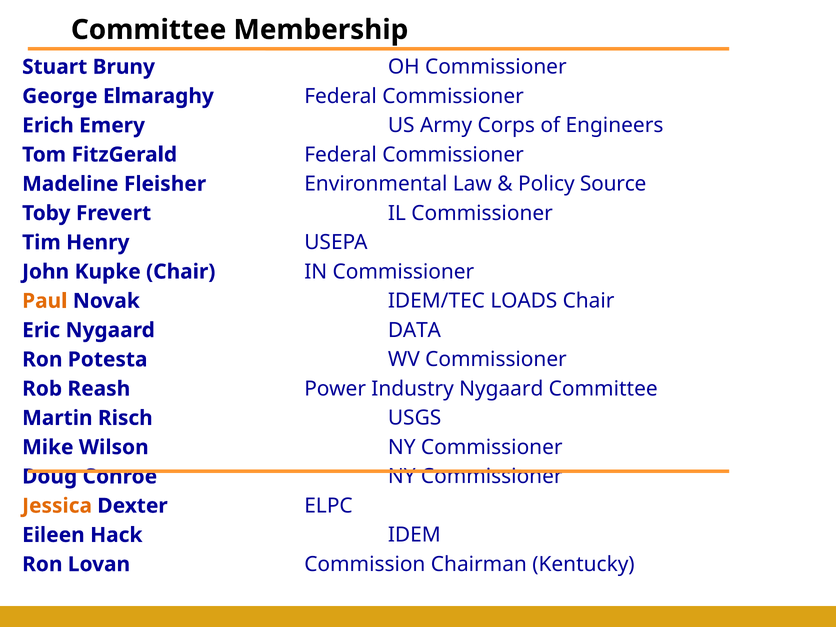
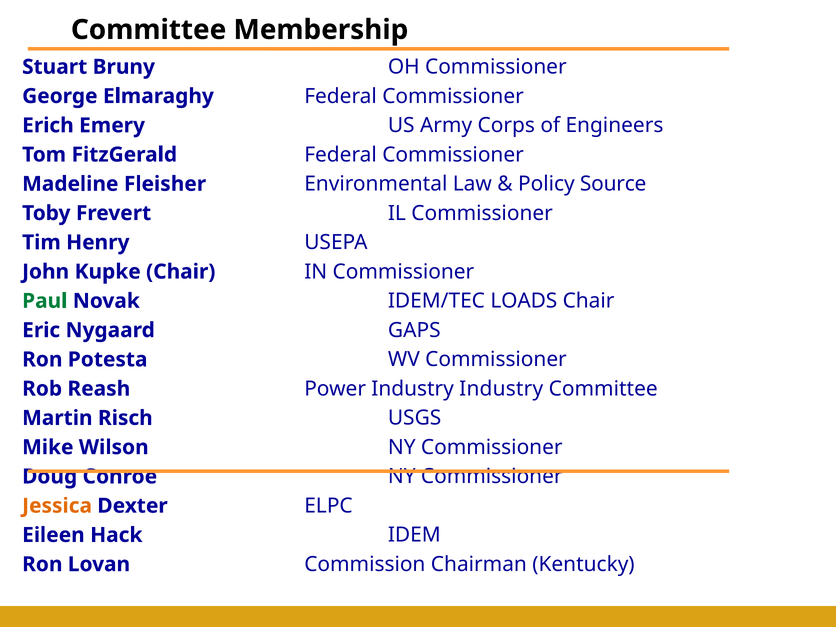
Paul colour: orange -> green (45, 301)
DATA: DATA -> GAPS (414, 330)
Industry Nygaard: Nygaard -> Industry (501, 389)
